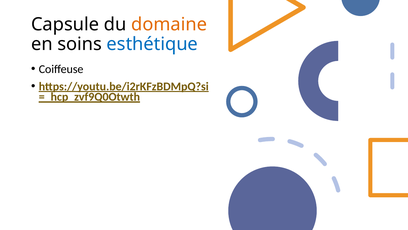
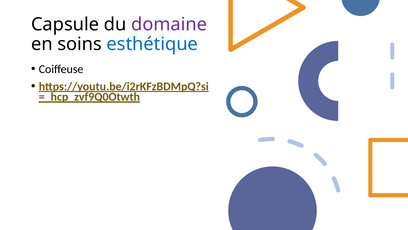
domaine colour: orange -> purple (169, 24)
